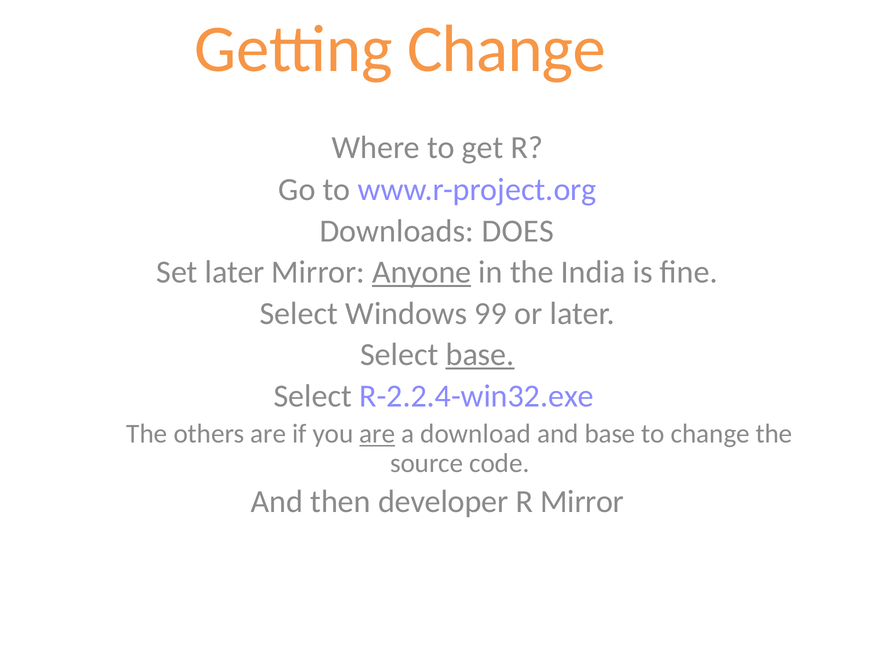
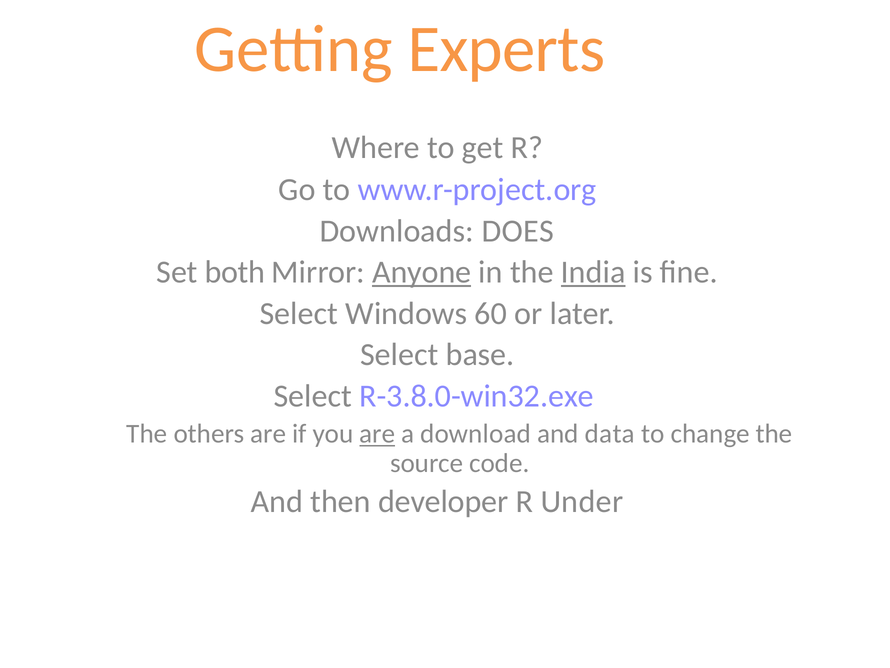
Getting Change: Change -> Experts (506, 49)
Set later: later -> both (235, 272)
India underline: none -> present (593, 272)
99: 99 -> 60 (491, 313)
base underline: present -> none (480, 354)
R-2.2.4-win32.exe: R-2.2.4-win32.exe -> R-3.8.0-win32.exe (477, 396)
and base: base -> data (610, 434)
R Mirror: Mirror -> Under (582, 501)
